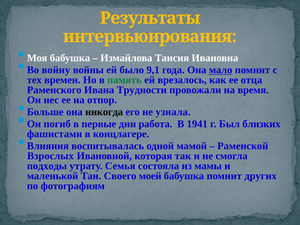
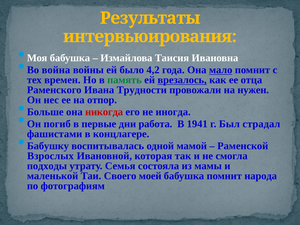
войну: войну -> война (56, 70)
9,1: 9,1 -> 4,2 (153, 70)
врезалось underline: none -> present (182, 80)
время: время -> нужен (253, 90)
никогда colour: black -> red (104, 112)
узнала: узнала -> иногда (173, 112)
близких: близких -> страдал (261, 124)
Влияния: Влияния -> Бабушку (48, 146)
других: других -> народа (261, 176)
